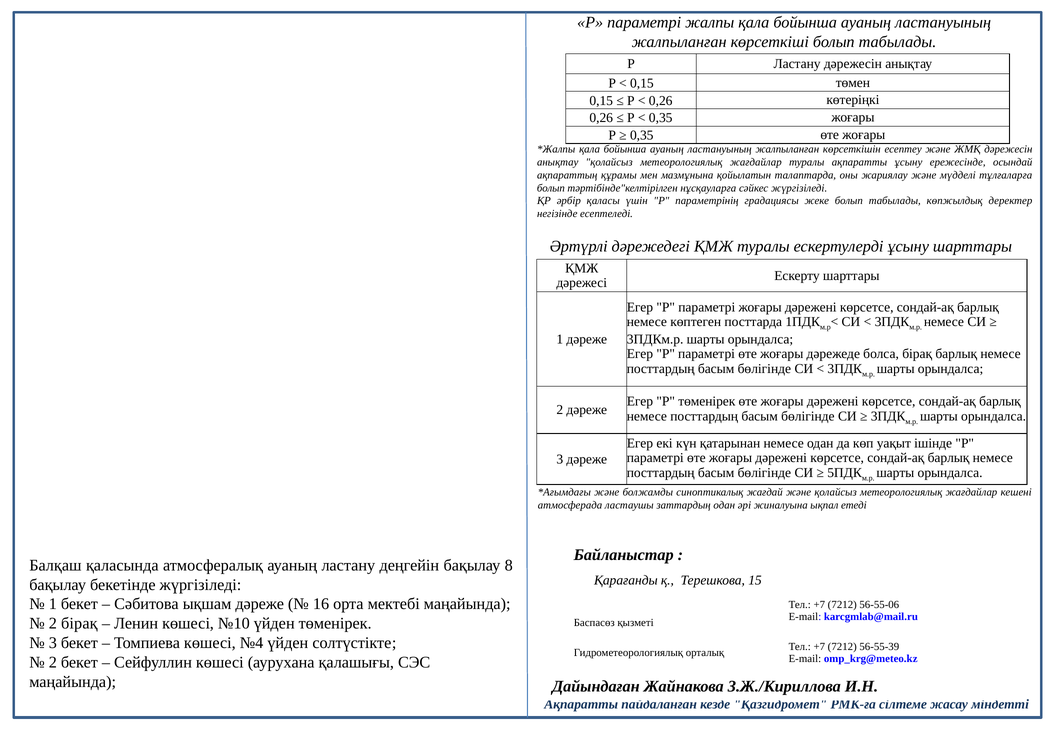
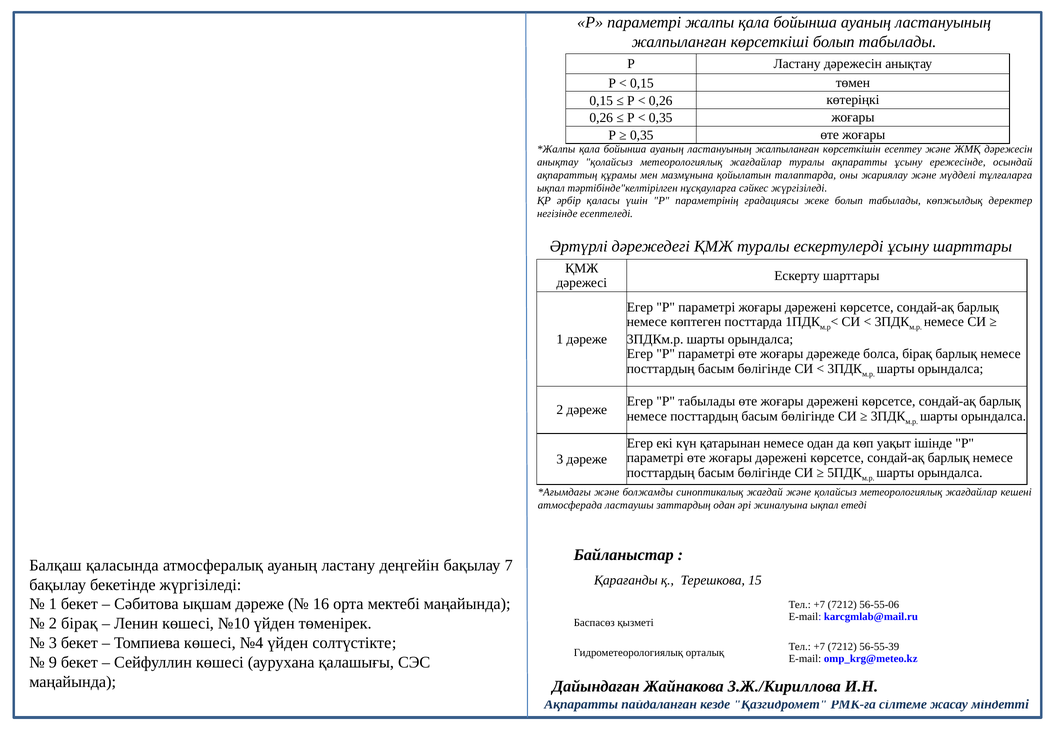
болып: болып -> ықпал (551, 188)
Р төменірек: төменірек -> табылады (707, 402)
8: 8 -> 7 (509, 565)
2: 2 -> 9 (53, 663)
